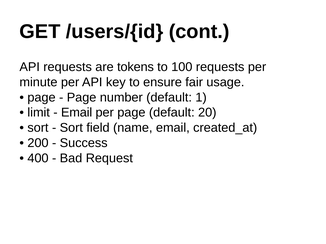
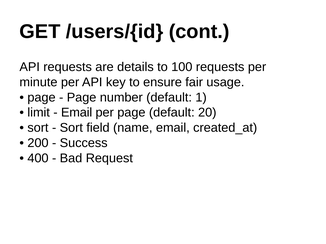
tokens: tokens -> details (135, 67)
